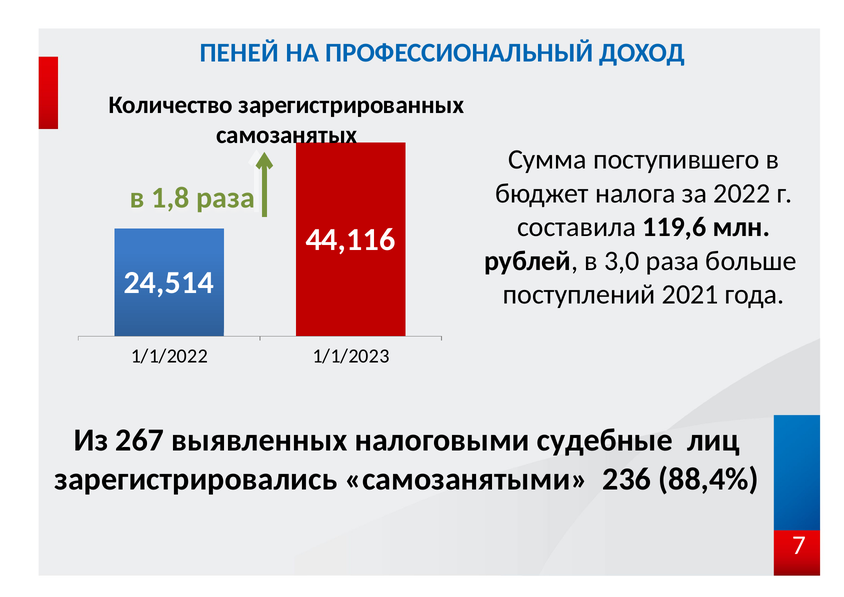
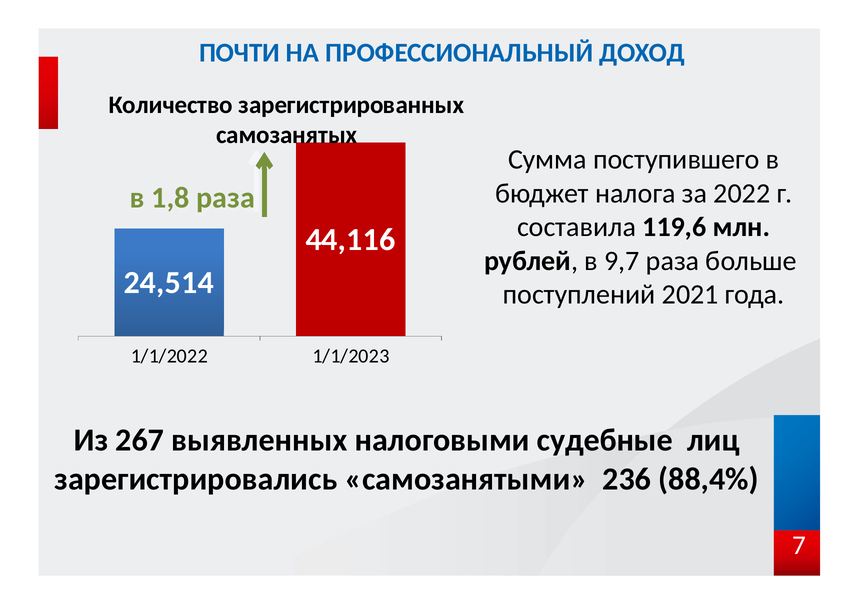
ПЕНЕЙ: ПЕНЕЙ -> ПОЧТИ (239, 53)
3,0: 3,0 -> 9,7 (622, 261)
